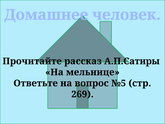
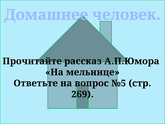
А.П.Сатиры: А.П.Сатиры -> А.П.Юмора (132, 61)
